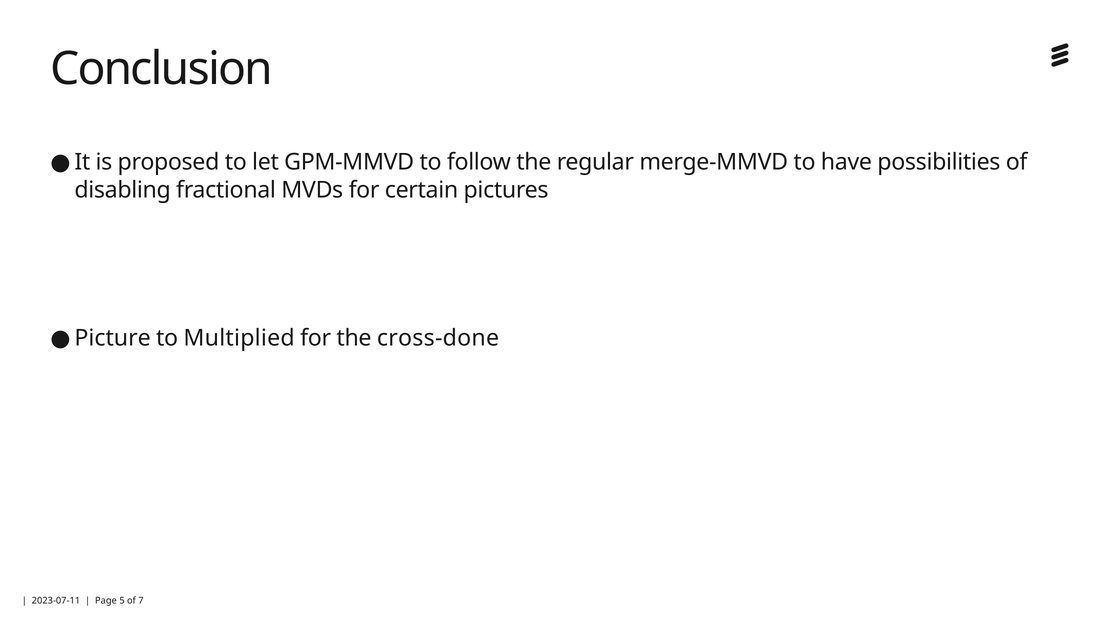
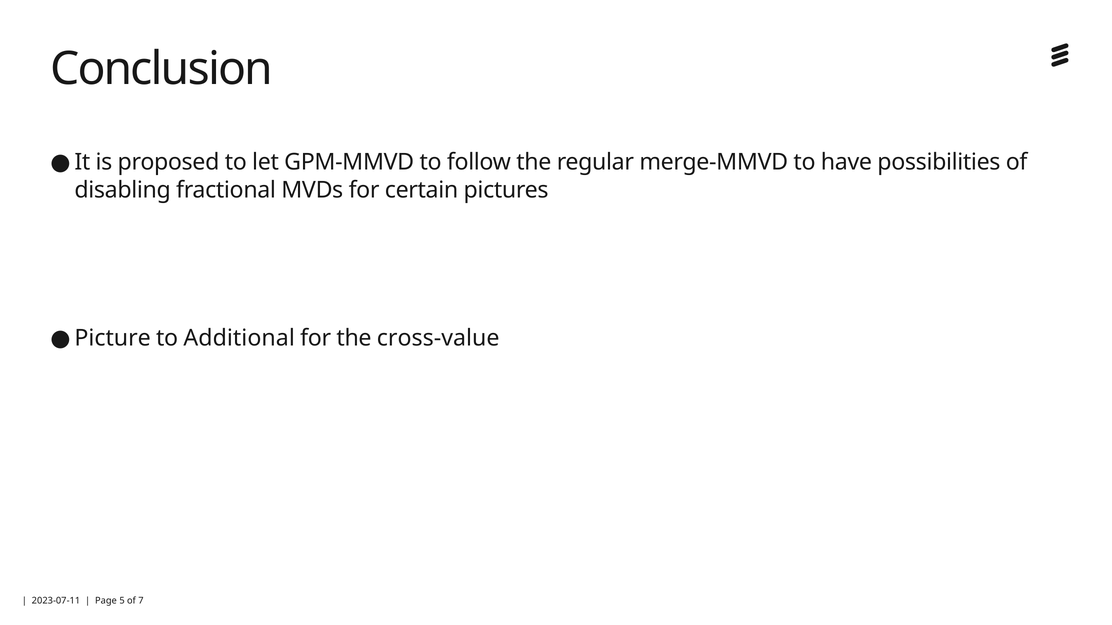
Multiplied: Multiplied -> Additional (239, 338)
cross-done: cross-done -> cross-value (438, 338)
